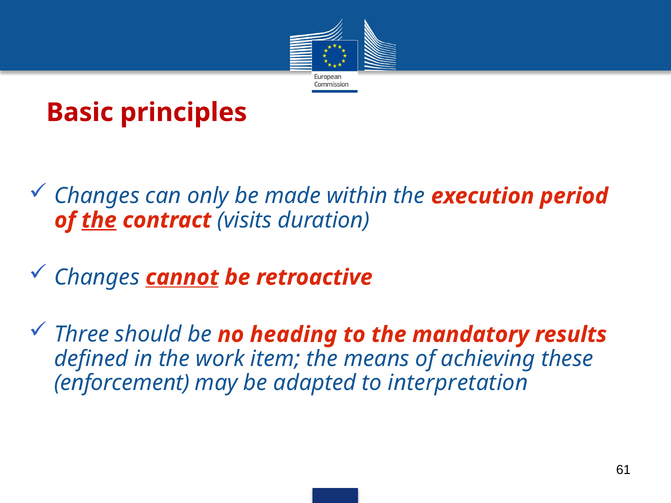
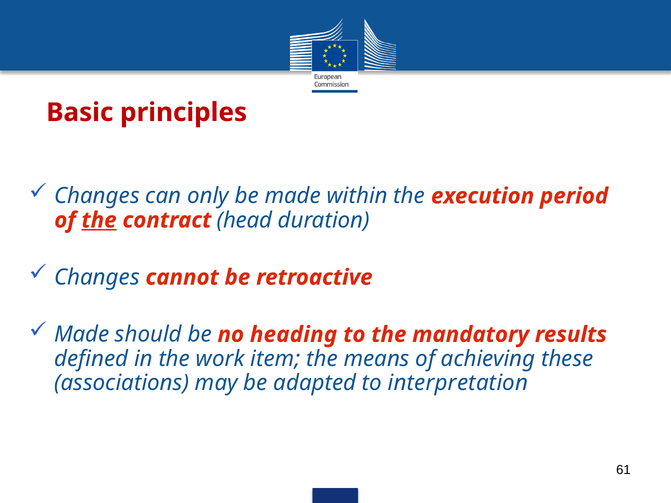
visits: visits -> head (245, 220)
cannot underline: present -> none (182, 278)
Three: Three -> Made (82, 335)
enforcement: enforcement -> associations (122, 383)
